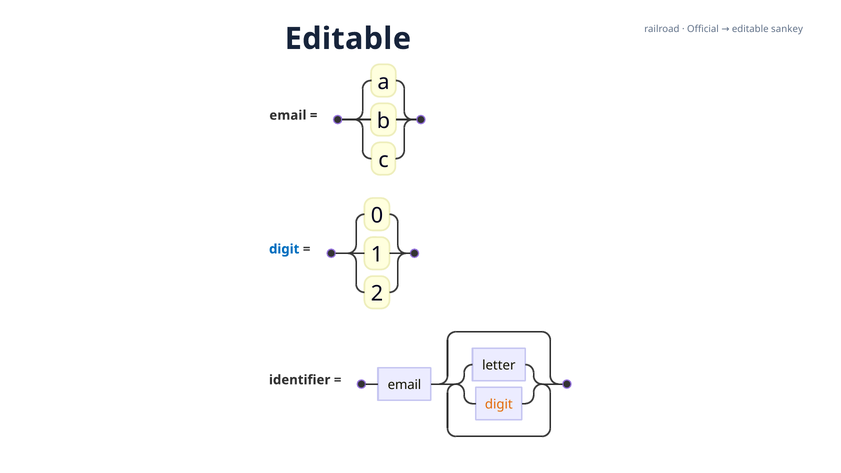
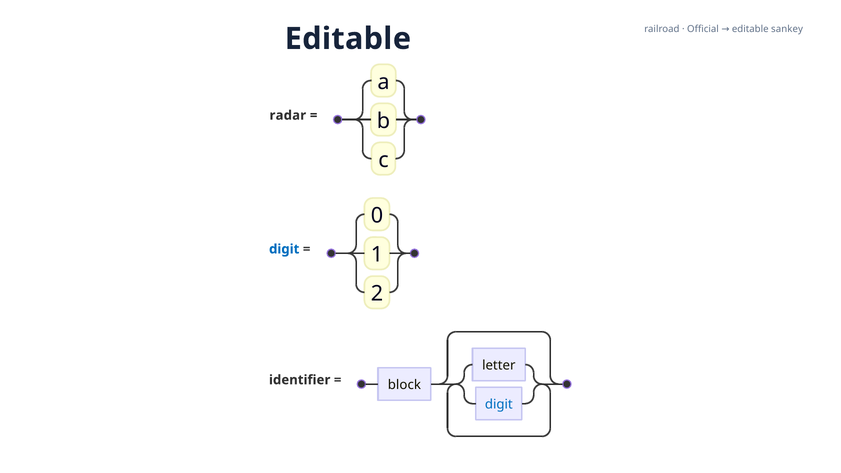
email: email -> radar (288, 115)
email: email -> block (404, 385)
digit colour: orange -> blue (499, 405)
